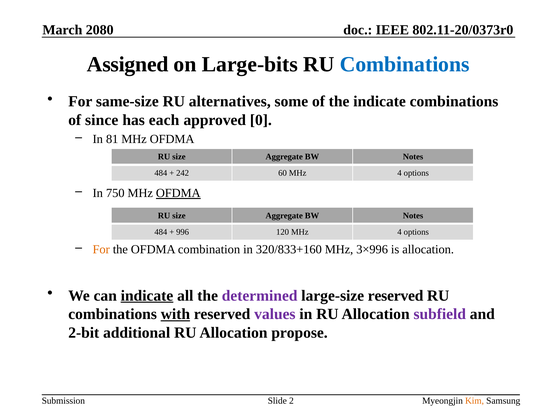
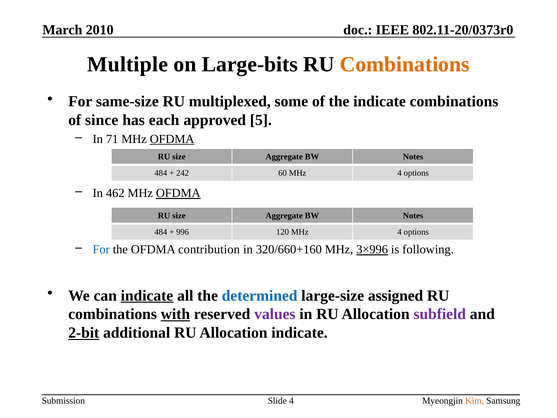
2080: 2080 -> 2010 (100, 30)
Assigned: Assigned -> Multiple (128, 64)
Combinations colour: blue -> orange (405, 64)
alternatives: alternatives -> multiplexed (230, 101)
0: 0 -> 5 (261, 120)
81: 81 -> 71 (112, 139)
OFDMA underline: none -> present (172, 139)
750: 750 -> 462 (115, 193)
For colour: orange -> blue (101, 249)
combination: combination -> contribution (209, 249)
320/833+160: 320/833+160 -> 320/660+160 (289, 249)
3×996 underline: none -> present (372, 249)
is allocation: allocation -> following (428, 249)
determined colour: purple -> blue (260, 295)
large-size reserved: reserved -> assigned (396, 295)
2-bit underline: none -> present (84, 333)
Allocation propose: propose -> indicate (300, 333)
Slide 2: 2 -> 4 (291, 401)
